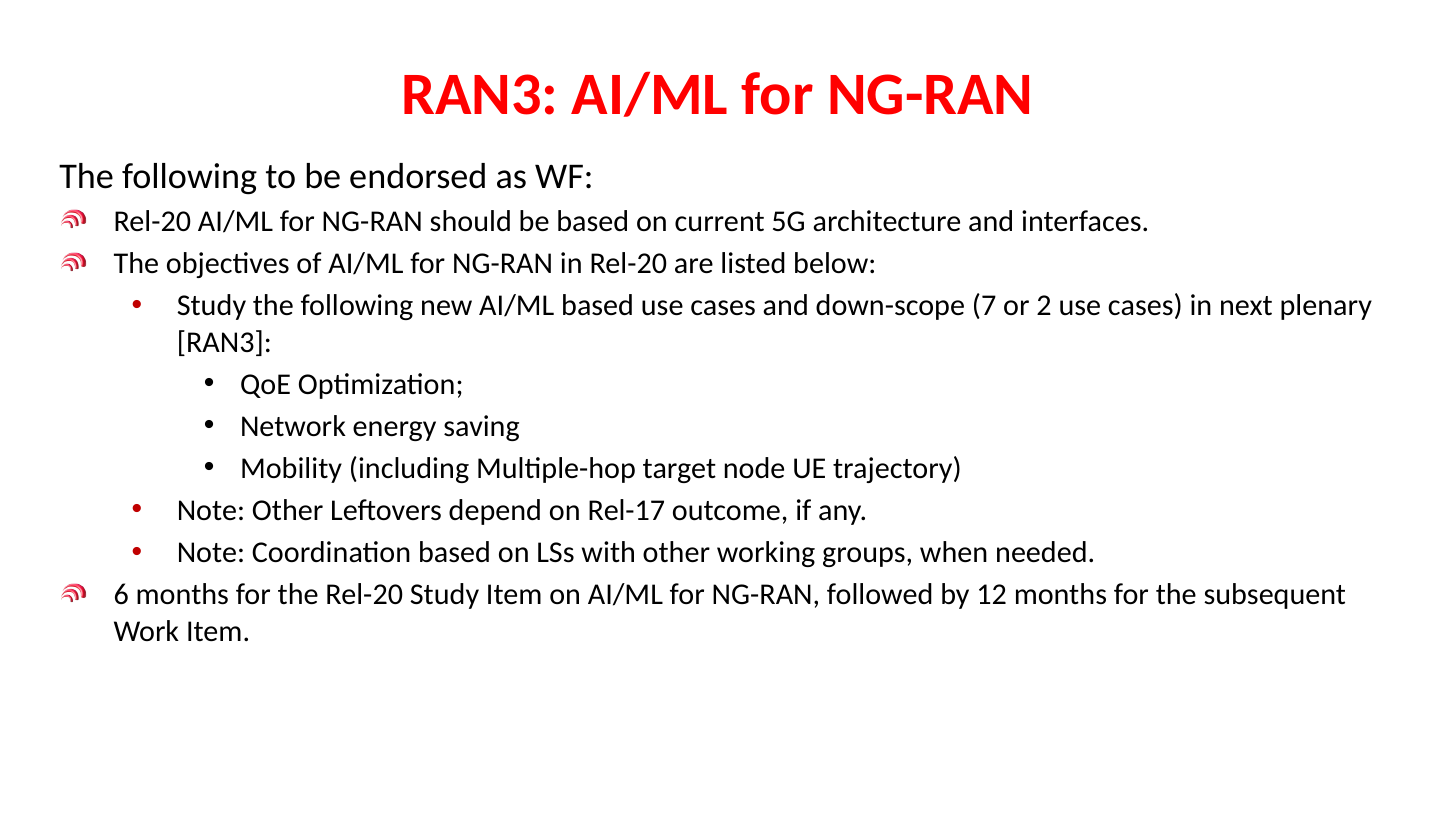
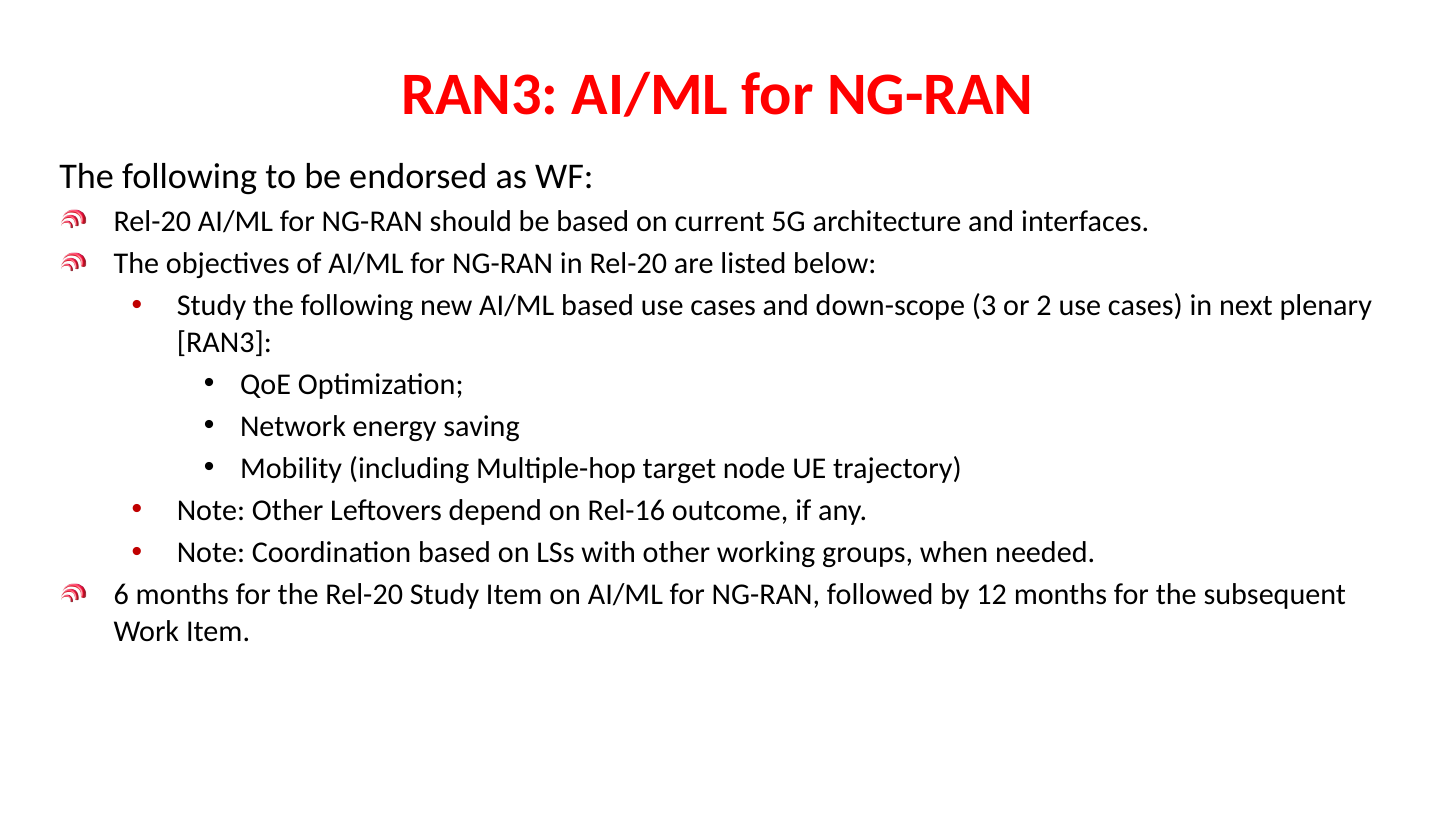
7: 7 -> 3 (984, 306)
Rel-17: Rel-17 -> Rel-16 (626, 511)
